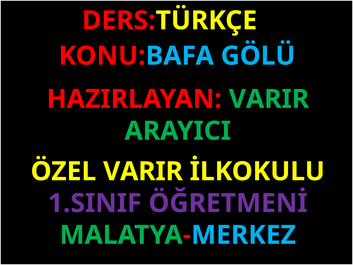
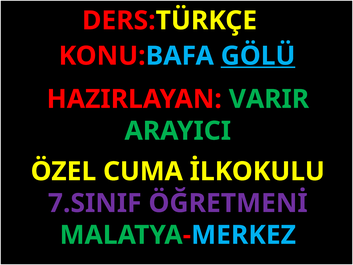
GÖLÜ underline: none -> present (258, 56)
ÖZEL VARIR: VARIR -> CUMA (143, 171)
1.SINIF: 1.SINIF -> 7.SINIF (95, 203)
